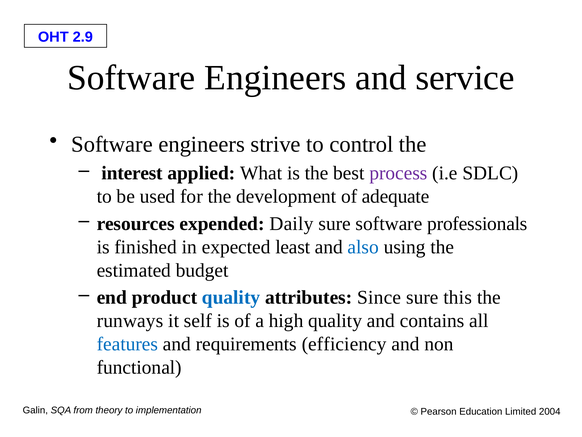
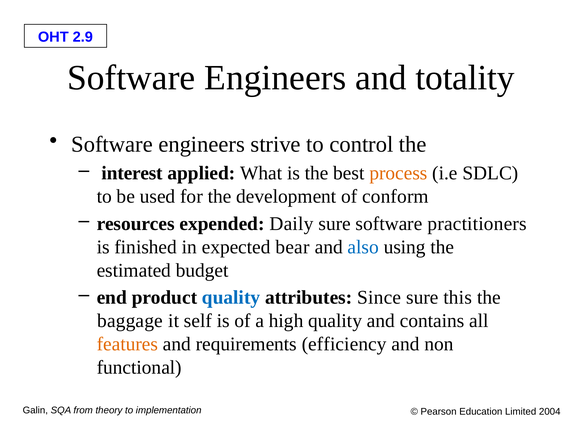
service: service -> totality (465, 78)
process colour: purple -> orange (398, 173)
adequate: adequate -> conform (395, 196)
professionals: professionals -> practitioners (477, 223)
least: least -> bear (293, 247)
runways: runways -> baggage (130, 320)
features colour: blue -> orange (127, 344)
